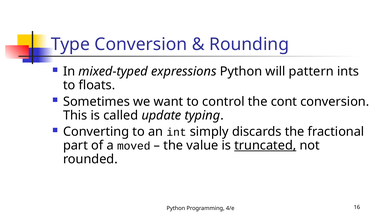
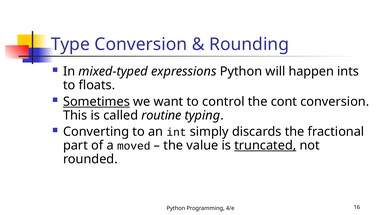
pattern: pattern -> happen (311, 71)
Sometimes underline: none -> present (96, 102)
update: update -> routine (161, 115)
